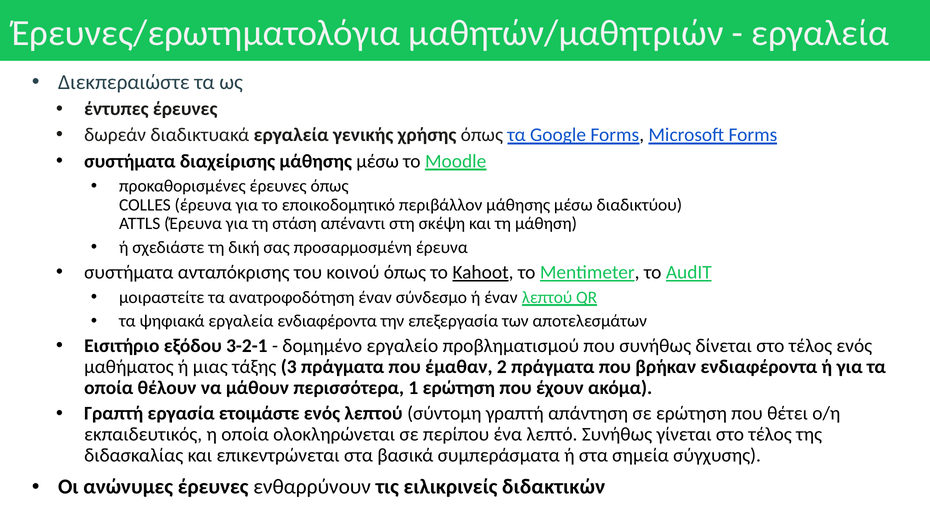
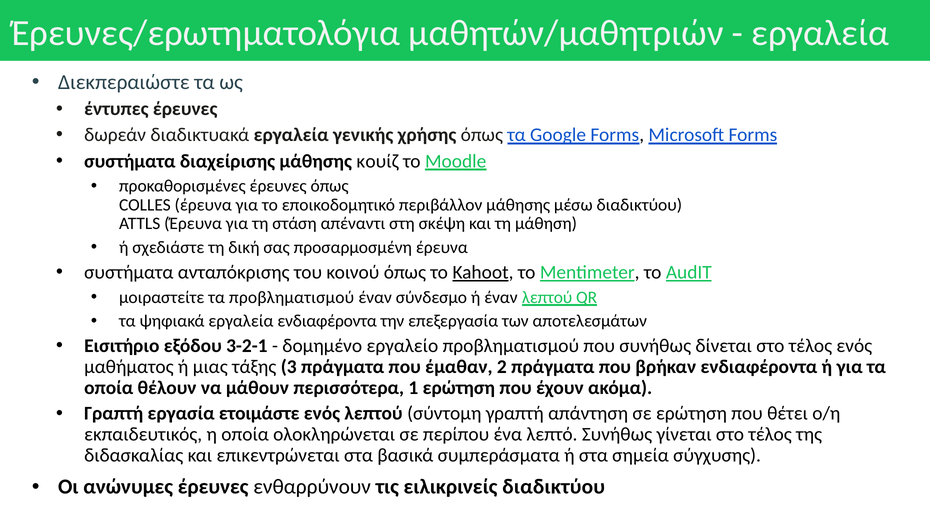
διαχείρισης μάθησης μέσω: μέσω -> κουίζ (377, 161)
τα ανατροφοδότηση: ανατροφοδότηση -> προβληματισμού (292, 298)
ειλικρινείς διδακτικών: διδακτικών -> διαδικτύου (554, 487)
